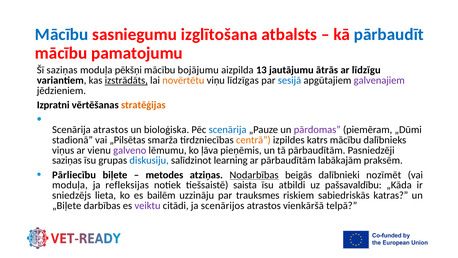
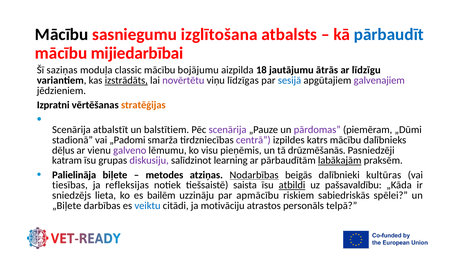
Mācību colour: blue -> black (62, 35)
pamatojumu: pamatojumu -> mijiedarbībai (137, 53)
pēkšņi: pēkšņi -> classic (128, 70)
13: 13 -> 18 (261, 70)
novērtētu colour: orange -> purple (183, 80)
Scenārija atrastos: atrastos -> atbalstīt (111, 130)
bioloģiska: bioloģiska -> balstītiem (167, 130)
scenārija colour: blue -> purple (228, 130)
„Pilsētas: „Pilsētas -> „Padomi (127, 140)
centrā colour: orange -> purple (253, 140)
viņus: viņus -> dēļus (63, 150)
ļāva: ļāva -> visu (210, 150)
tā pārbaudītām: pārbaudītām -> drūzmēšanās (317, 150)
saziņas: saziņas -> katram (67, 160)
diskusiju colour: blue -> purple (149, 160)
labākajām underline: none -> present (340, 160)
Pārliecību: Pārliecību -> Palielināja (74, 175)
nozīmēt: nozīmēt -> kultūras (384, 175)
moduļa: moduļa -> tiesības (70, 185)
atbildi underline: none -> present (292, 185)
trauksmes: trauksmes -> apmācību (258, 195)
katras: katras -> spēlei (391, 195)
veiktu colour: purple -> blue (148, 205)
scenārijos: scenārijos -> motivāciju (223, 205)
vienkāršā: vienkāršā -> personāls (303, 205)
